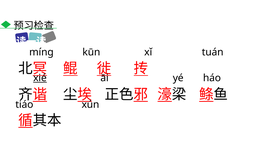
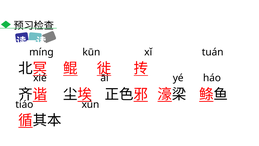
xié underline: present -> none (40, 78)
